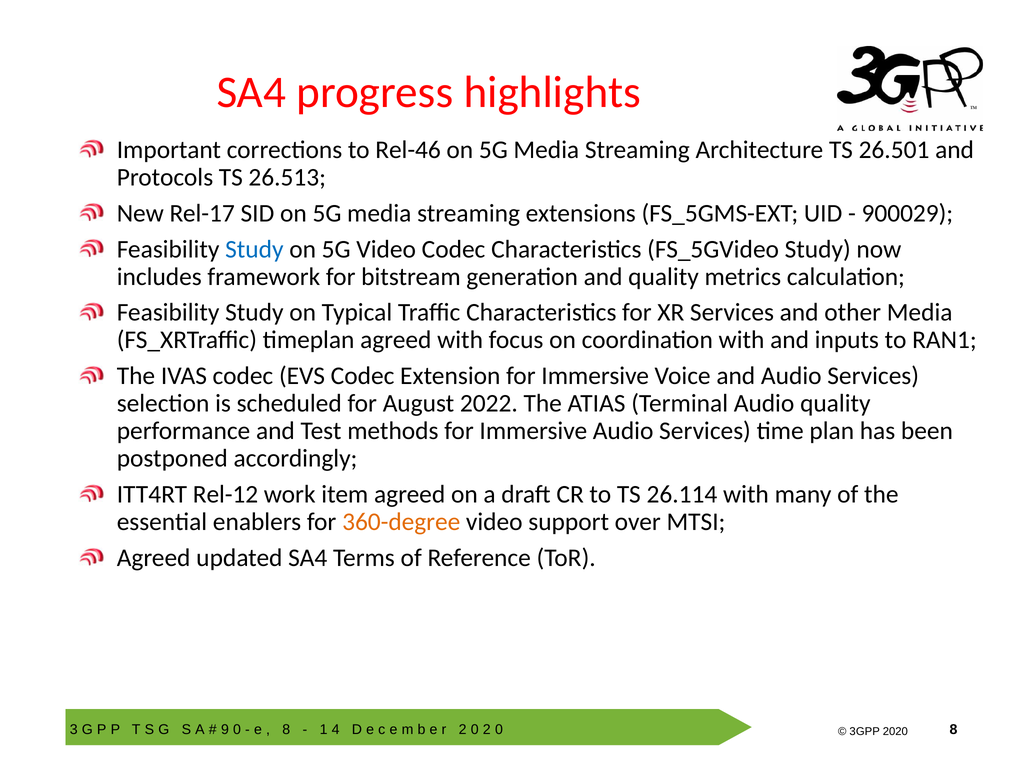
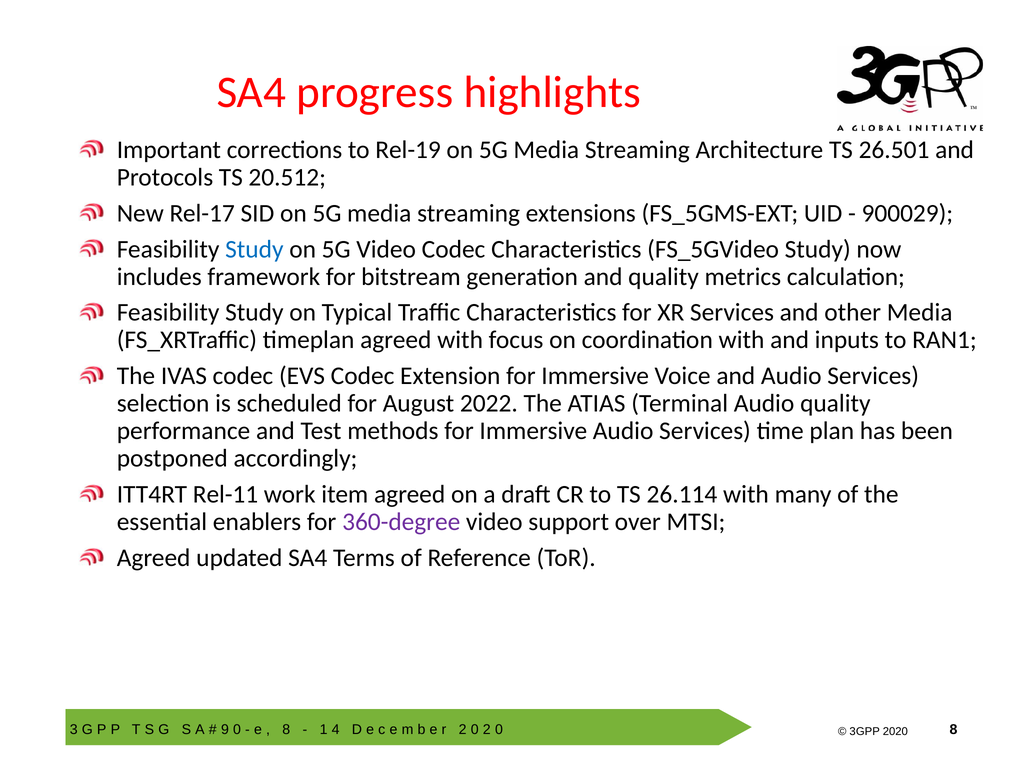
Rel-46: Rel-46 -> Rel-19 (408, 150)
26.513: 26.513 -> 20.512 (287, 177)
Rel-12: Rel-12 -> Rel-11 (225, 494)
360-degree colour: orange -> purple (401, 522)
